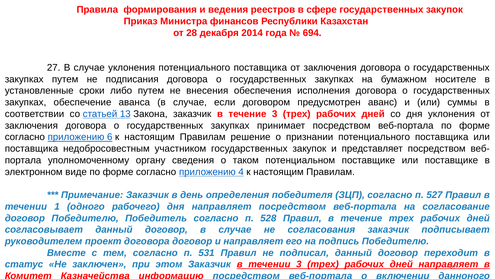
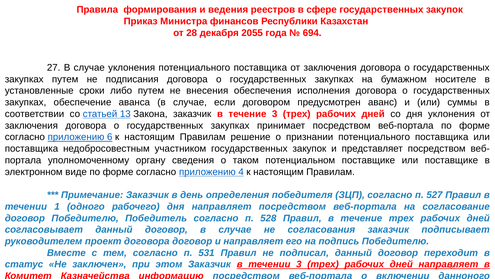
2014: 2014 -> 2055 (252, 33)
